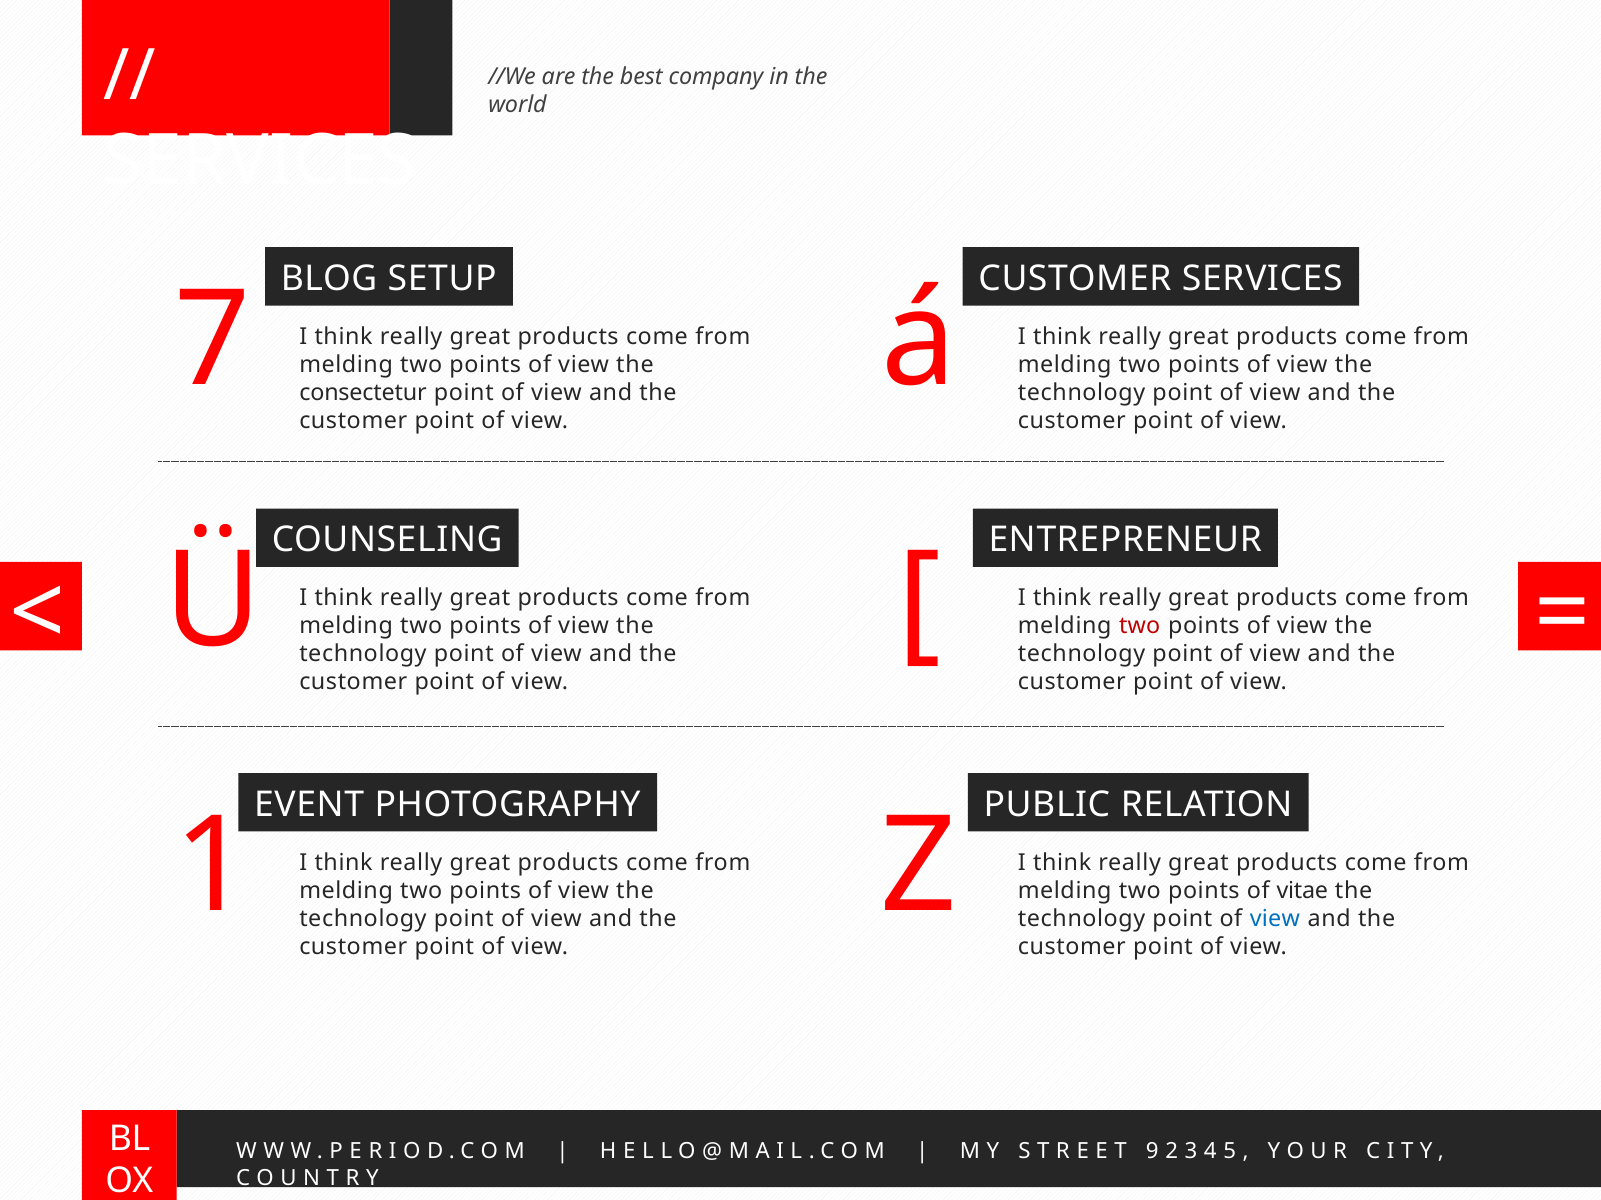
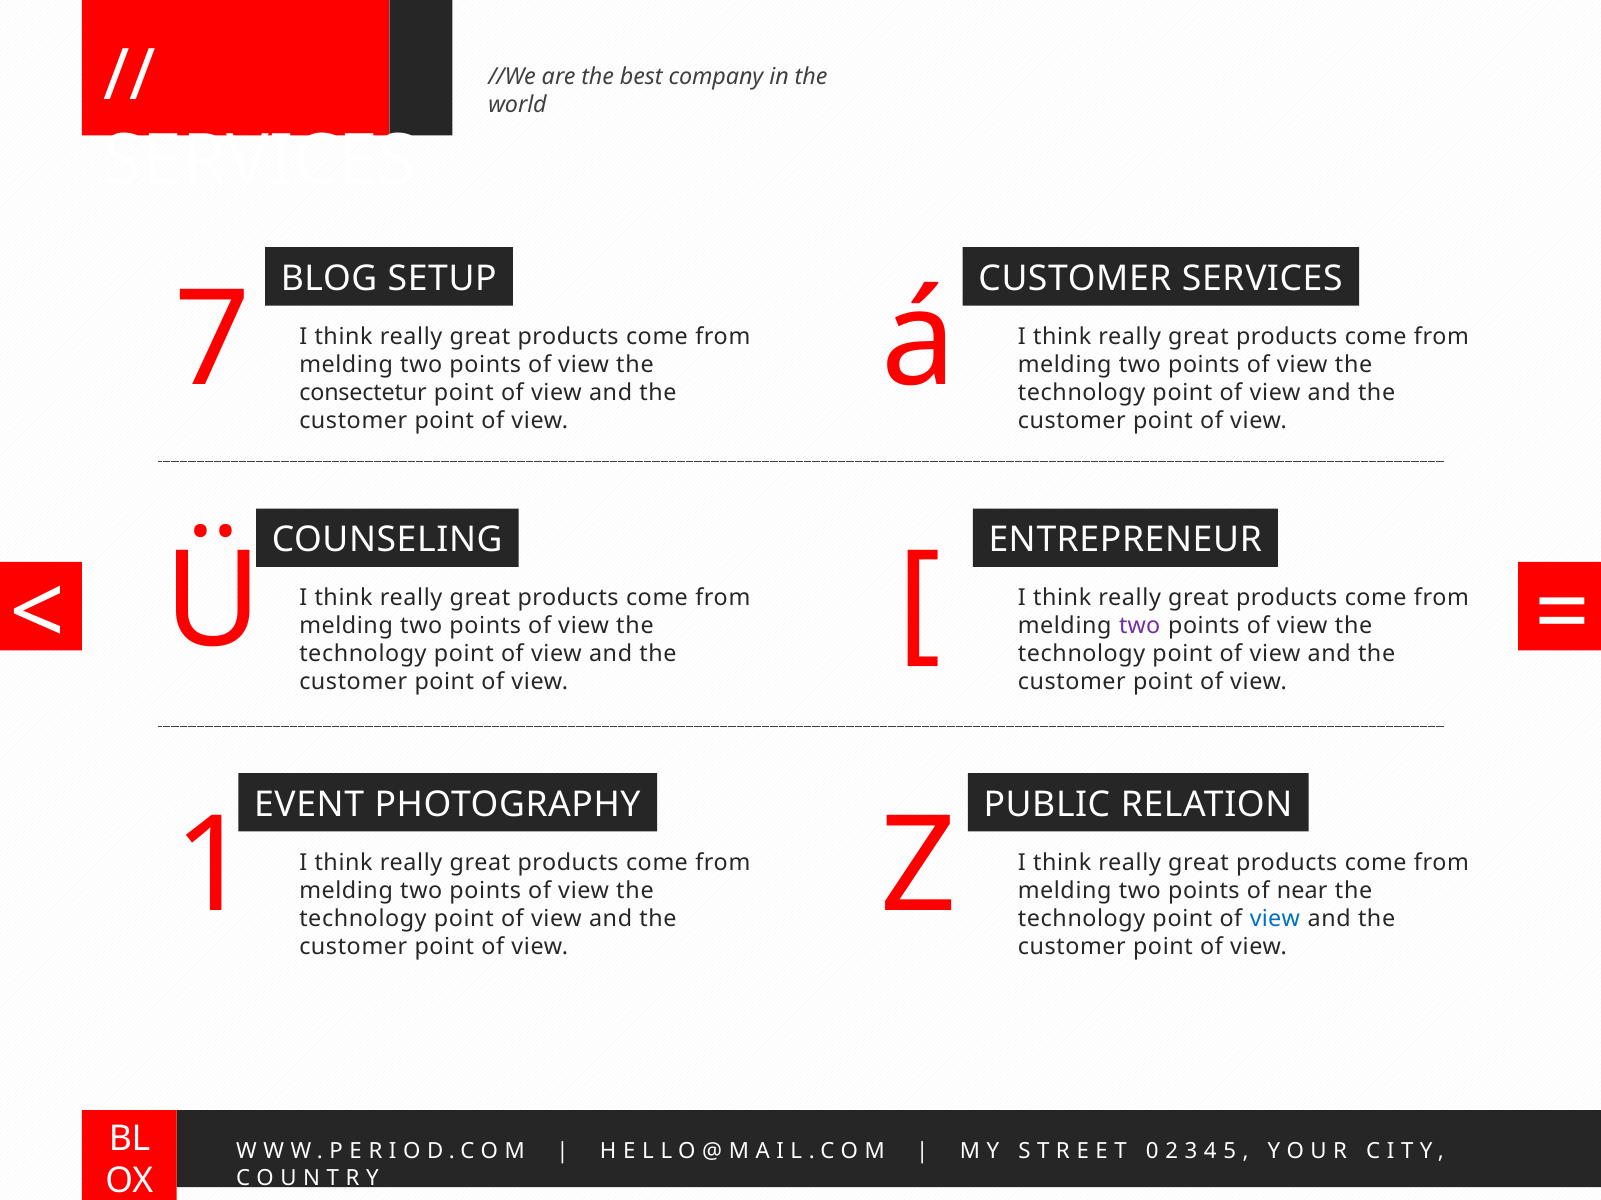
two colour: red -> purple (1140, 627)
vitae: vitae -> near (1302, 891)
9: 9 -> 0 (1152, 1152)
